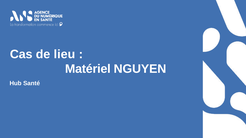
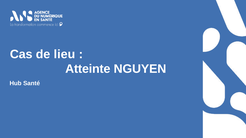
Matériel: Matériel -> Atteinte (88, 69)
